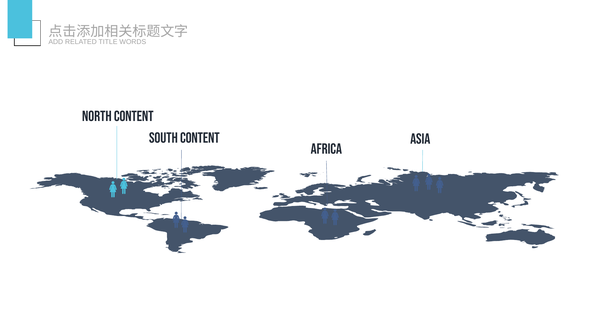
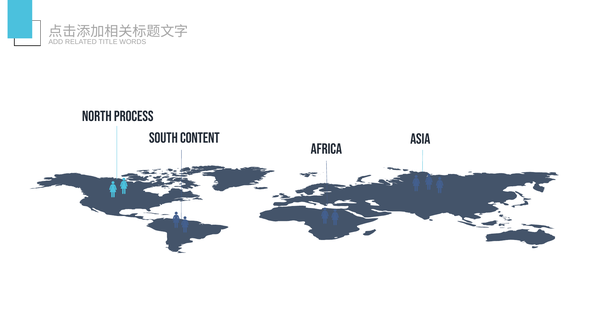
NORTH CONTENT: CONTENT -> PROCESS (134, 116)
